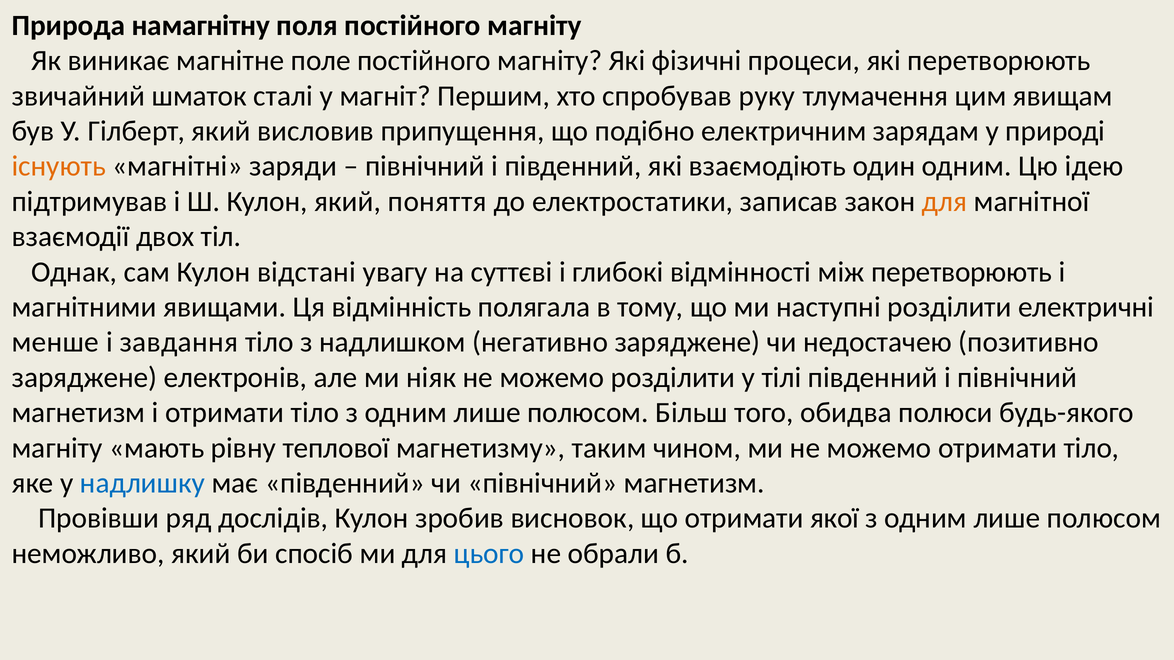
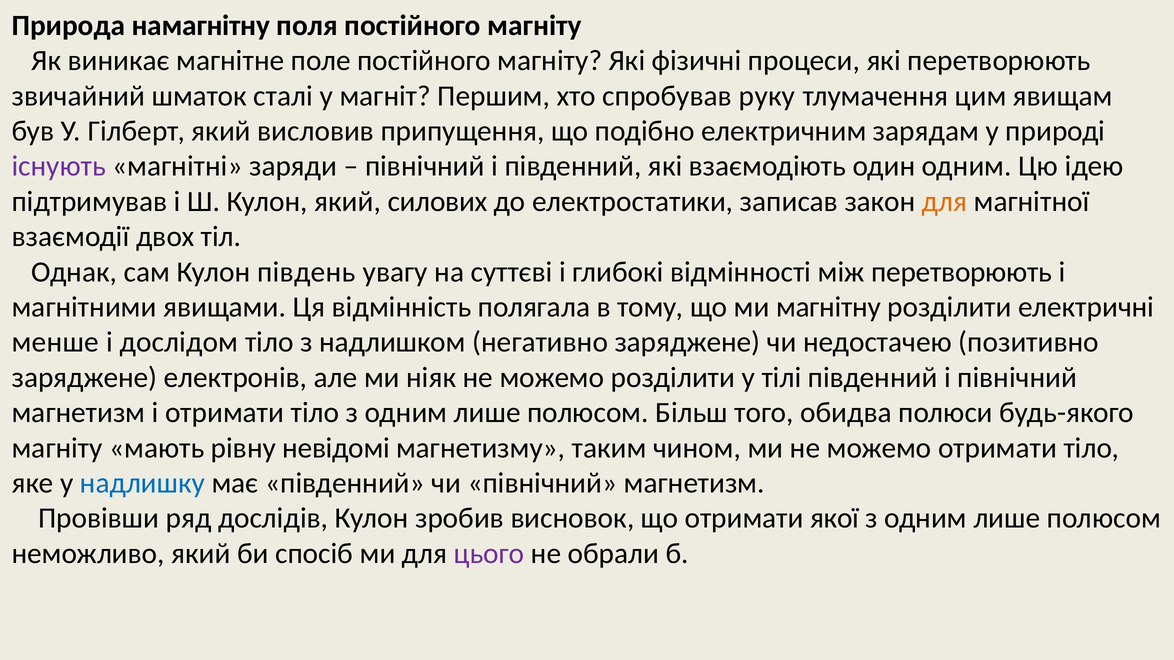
існують colour: orange -> purple (59, 166)
поняття: поняття -> силових (438, 202)
відстані: відстані -> південь (307, 272)
наступні: наступні -> магнітну (829, 307)
завдання: завдання -> дослідом (179, 342)
теплової: теплової -> невідомі (336, 448)
цього colour: blue -> purple (489, 554)
